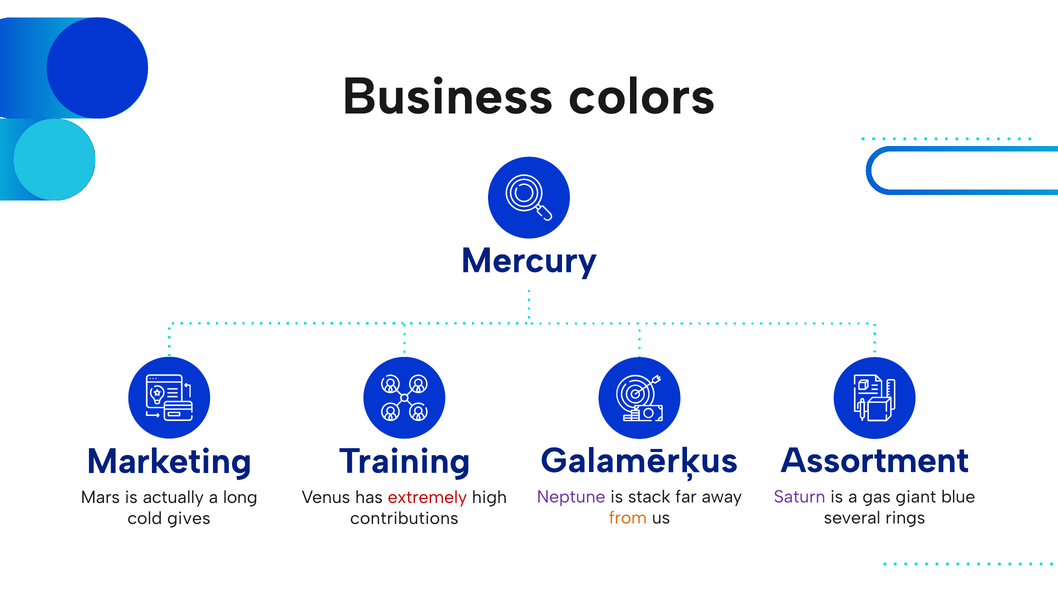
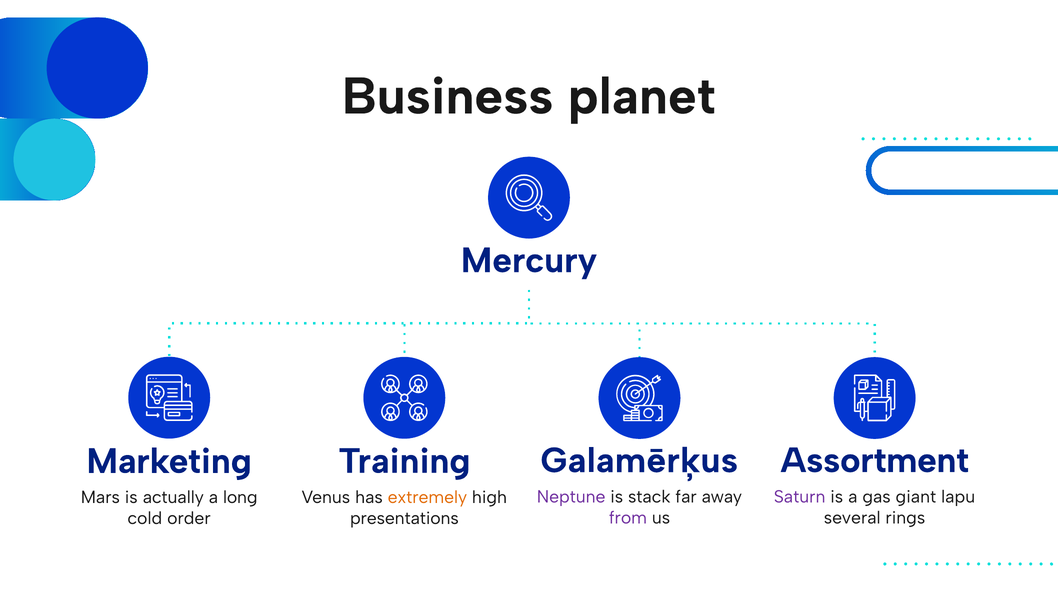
colors: colors -> planet (642, 97)
blue: blue -> lapu (958, 497)
extremely colour: red -> orange (427, 497)
from colour: orange -> purple (628, 518)
contributions: contributions -> presentations (404, 518)
gives: gives -> order (189, 519)
